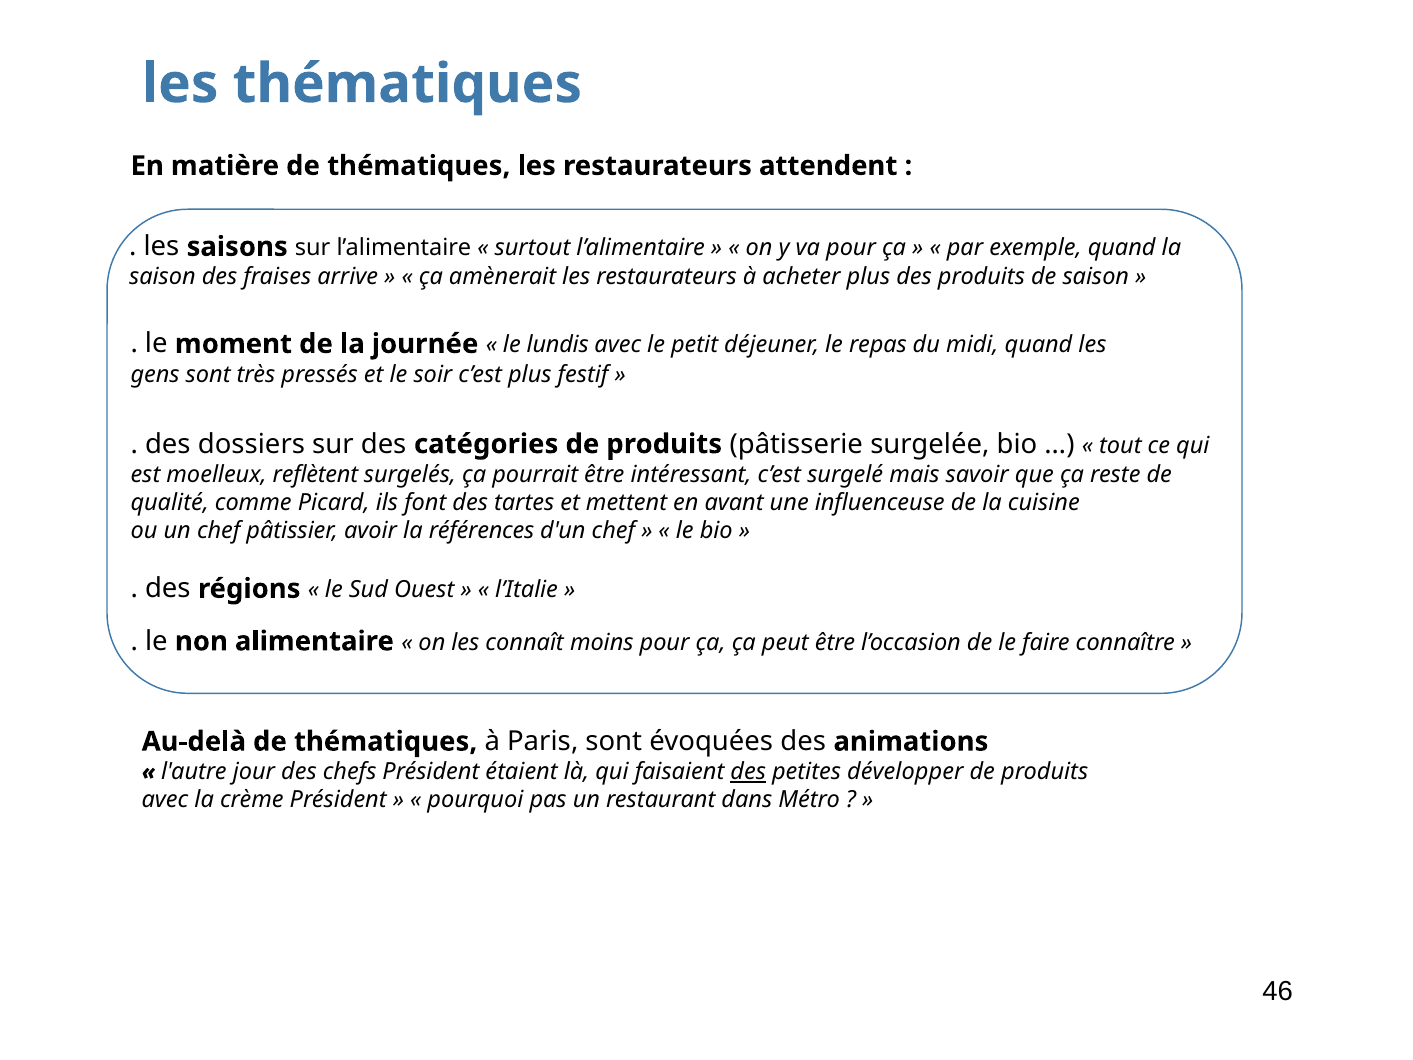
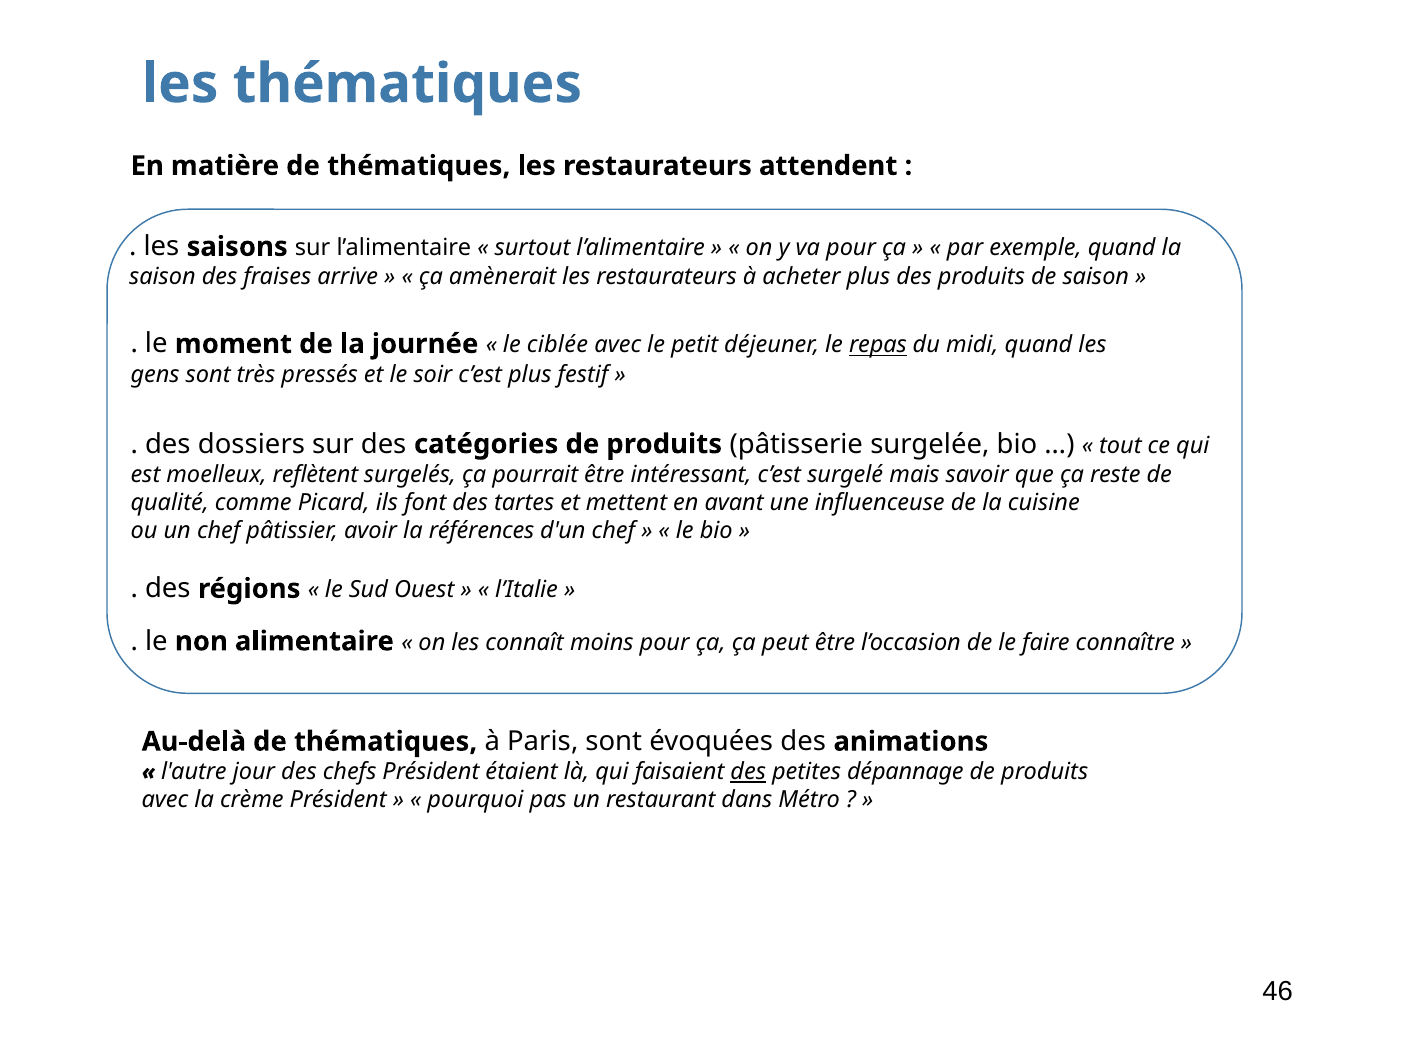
lundis: lundis -> ciblée (557, 345)
repas underline: none -> present (878, 345)
développer: développer -> dépannage (905, 772)
